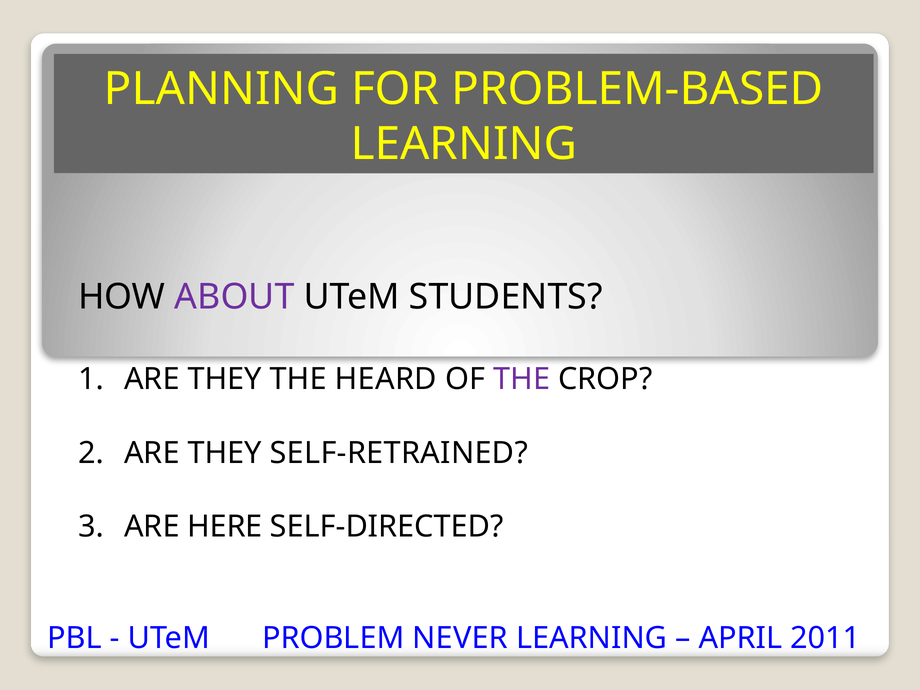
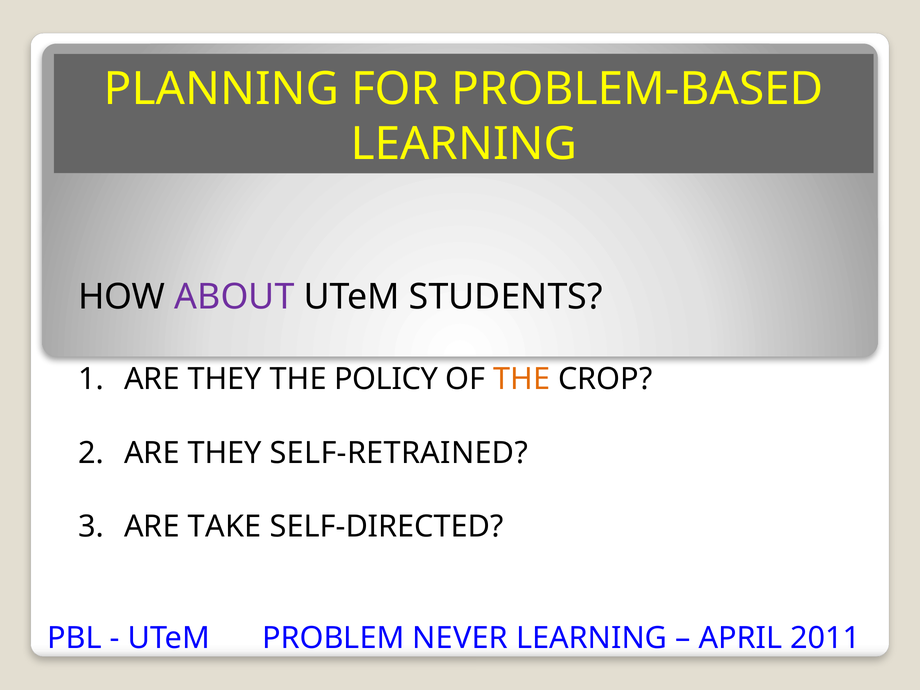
HEARD: HEARD -> POLICY (386, 379)
THE colour: purple -> orange (522, 379)
HERE: HERE -> TAKE (225, 526)
